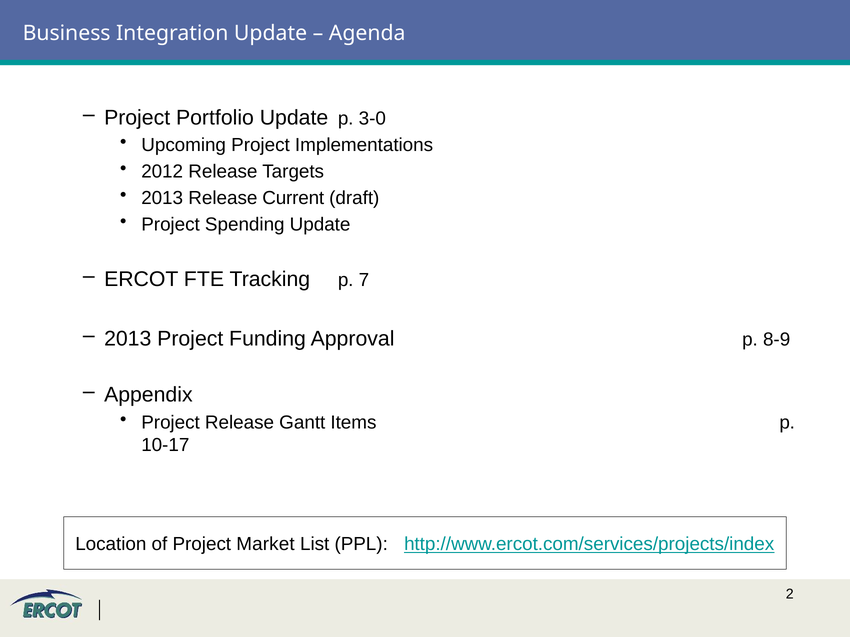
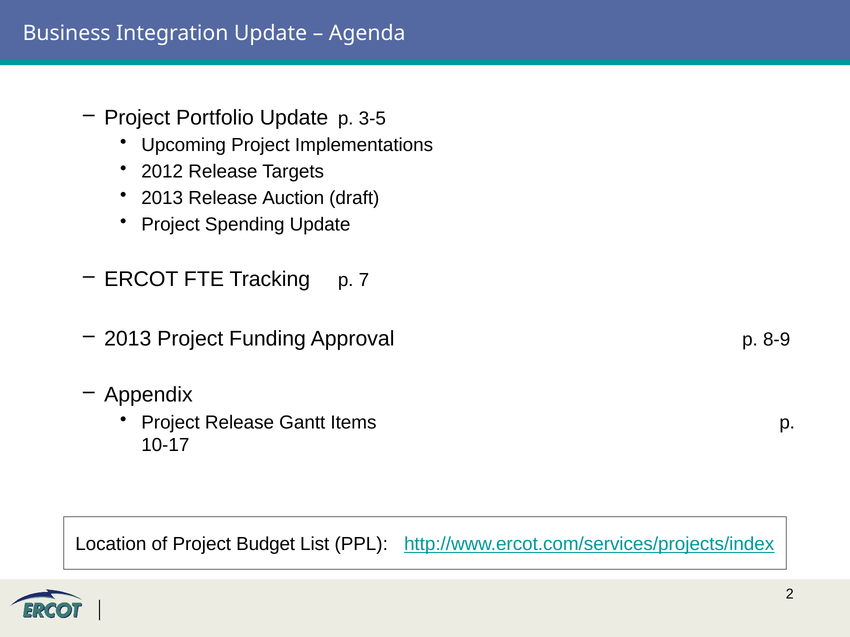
3-0: 3-0 -> 3-5 (372, 118)
Current: Current -> Auction (293, 198)
Market: Market -> Budget (266, 545)
